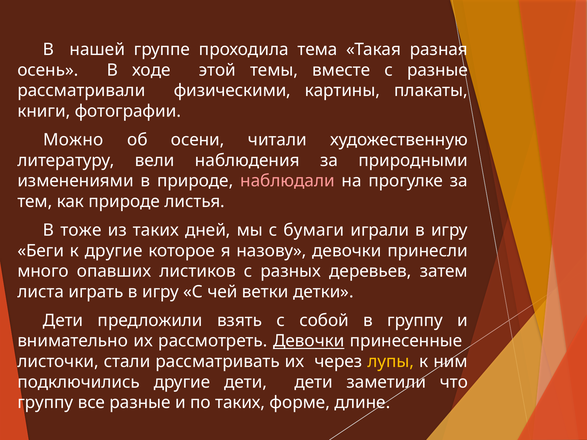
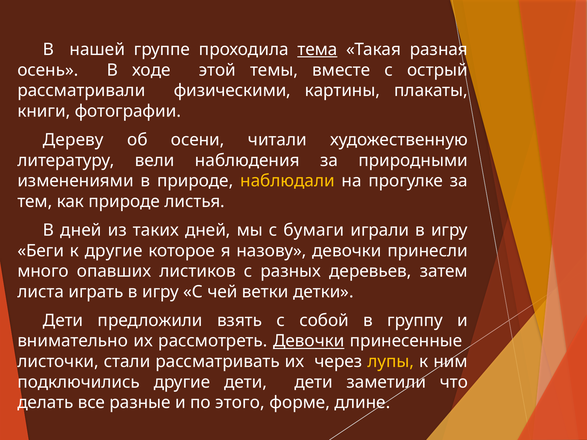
тема underline: none -> present (317, 50)
с разные: разные -> острый (437, 70)
Можно: Можно -> Дереву (73, 140)
наблюдали colour: pink -> yellow (287, 181)
В тоже: тоже -> дней (81, 230)
группу: группу -> делать (45, 403)
по таких: таких -> этого (240, 403)
